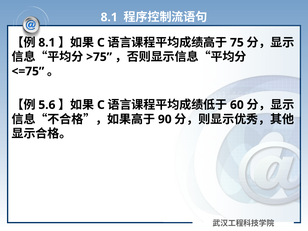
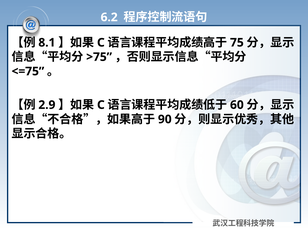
8.1: 8.1 -> 6.2 (109, 17)
5.6: 5.6 -> 2.9 (47, 105)
